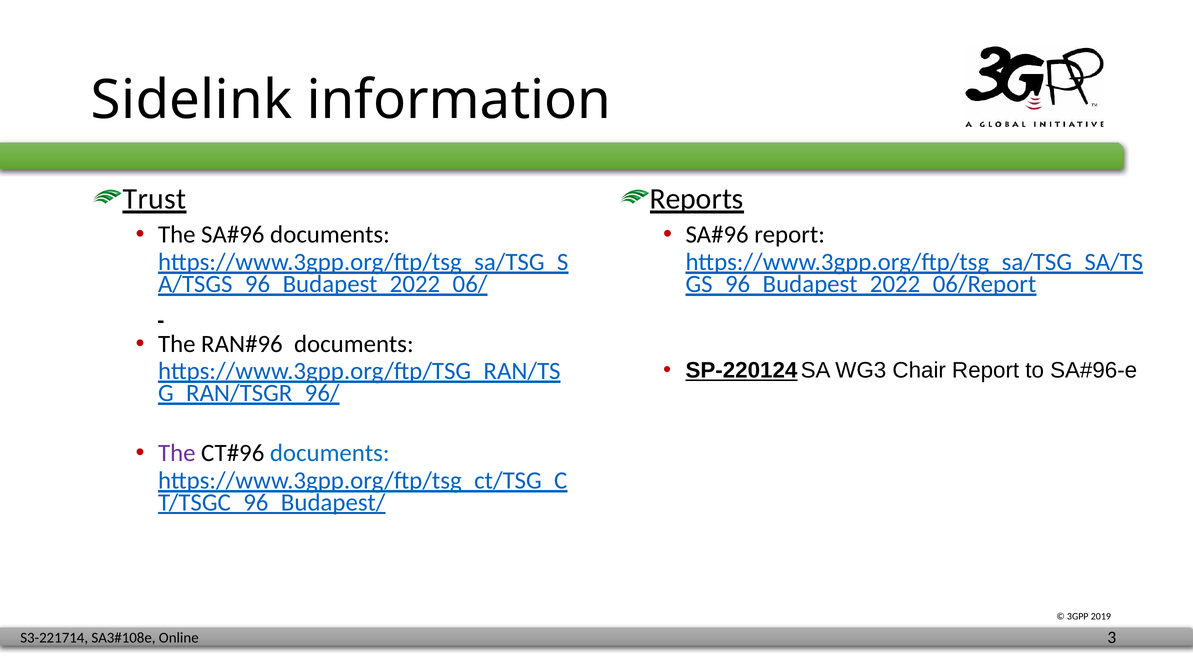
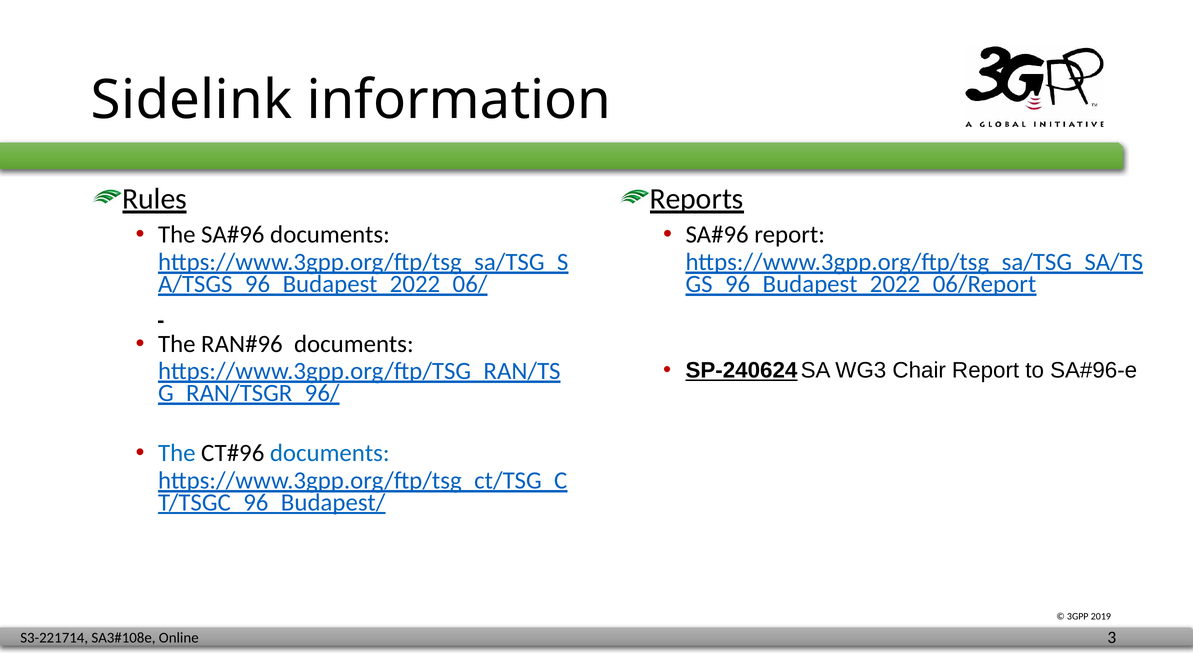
Trust: Trust -> Rules (155, 199)
SP-220124: SP-220124 -> SP-240624 (741, 370)
The colour: purple -> blue (177, 453)
